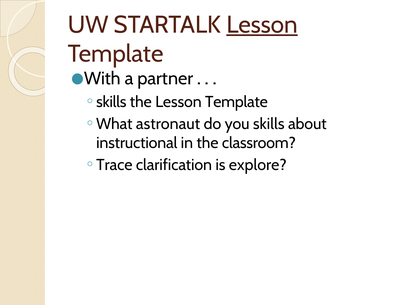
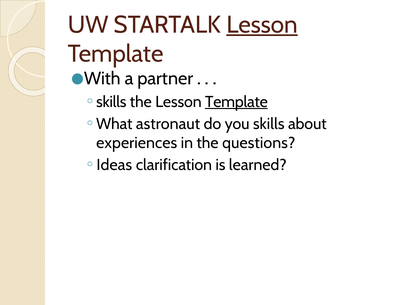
Template underline: none -> present (236, 102)
instructional: instructional -> experiences (137, 143)
classroom: classroom -> questions (259, 143)
Trace: Trace -> Ideas (114, 165)
explore: explore -> learned (258, 165)
